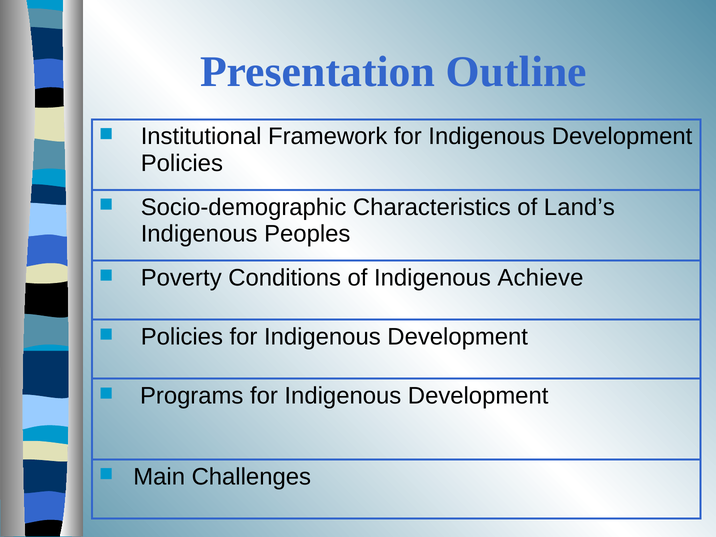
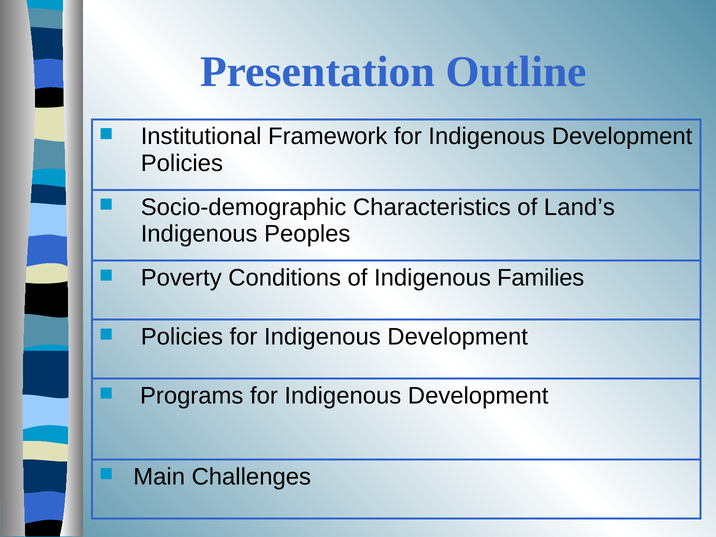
Achieve: Achieve -> Families (541, 278)
